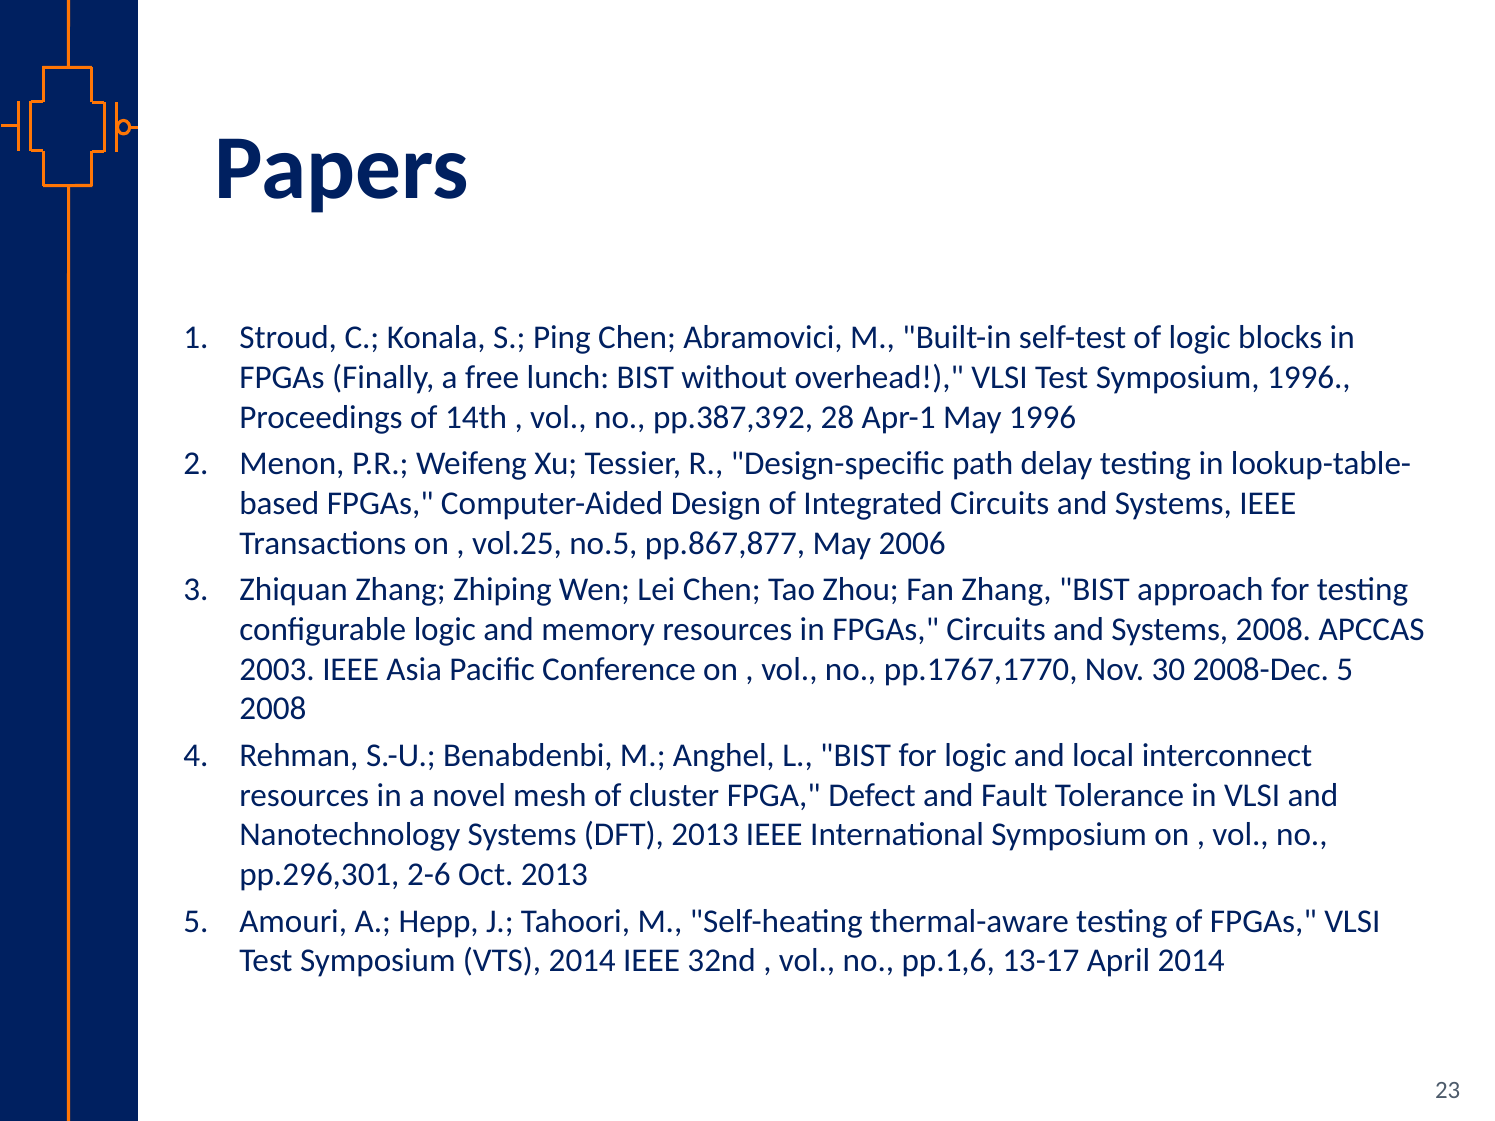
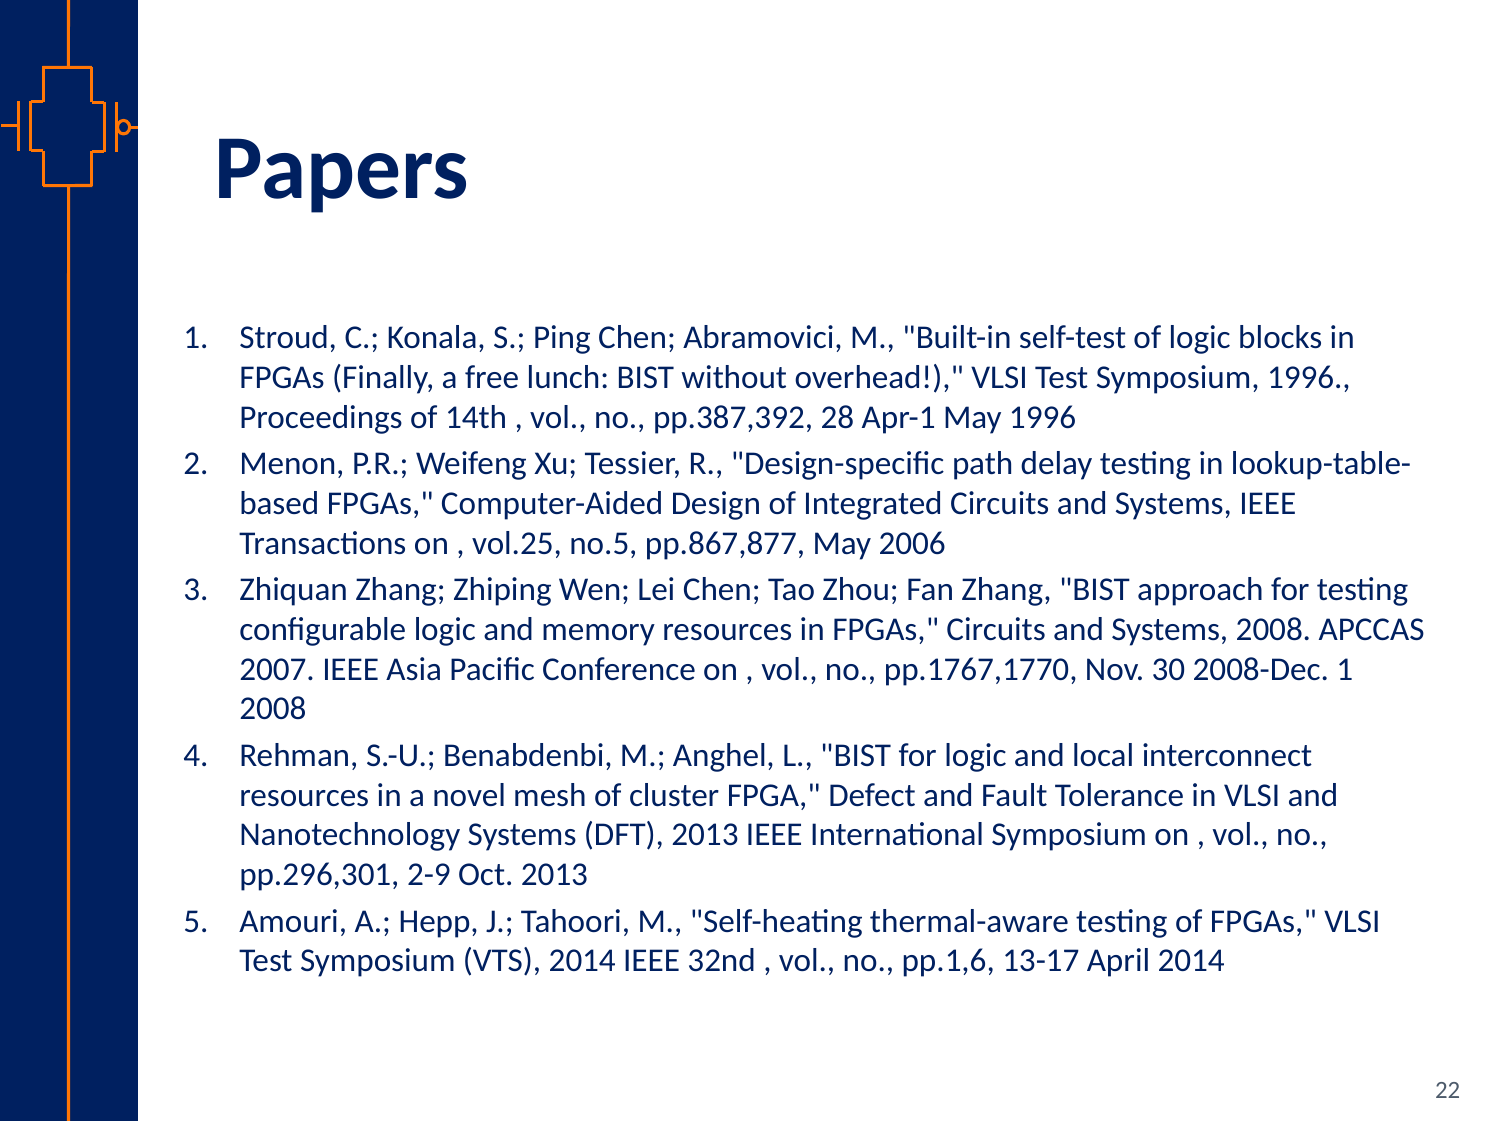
2003: 2003 -> 2007 (277, 669)
2008-Dec 5: 5 -> 1 (1345, 669)
2-6: 2-6 -> 2-9 (429, 875)
23: 23 -> 22 (1448, 1090)
